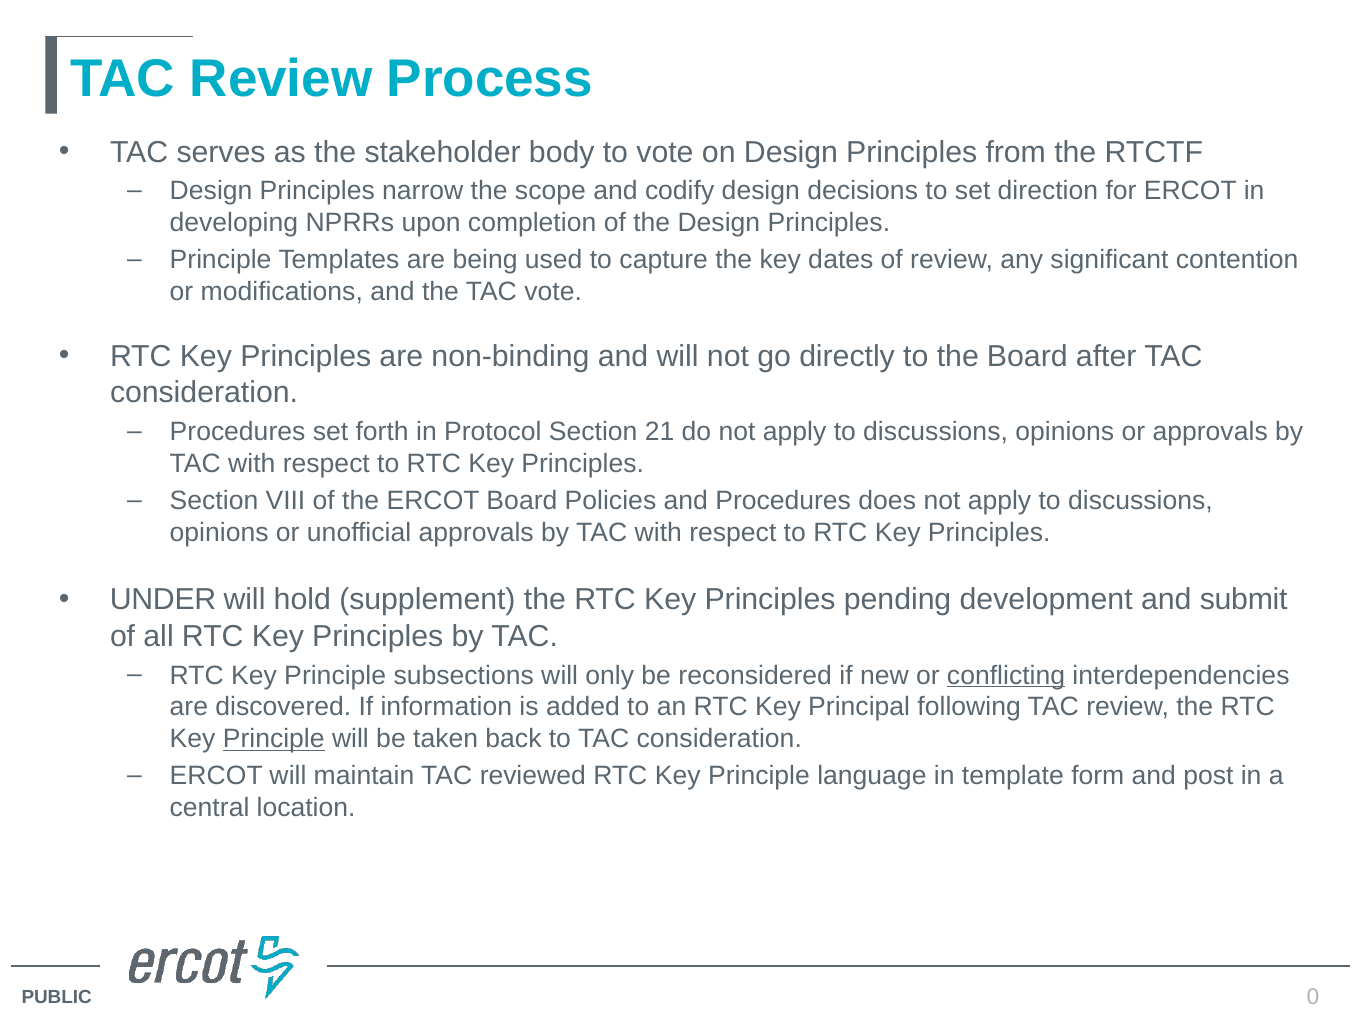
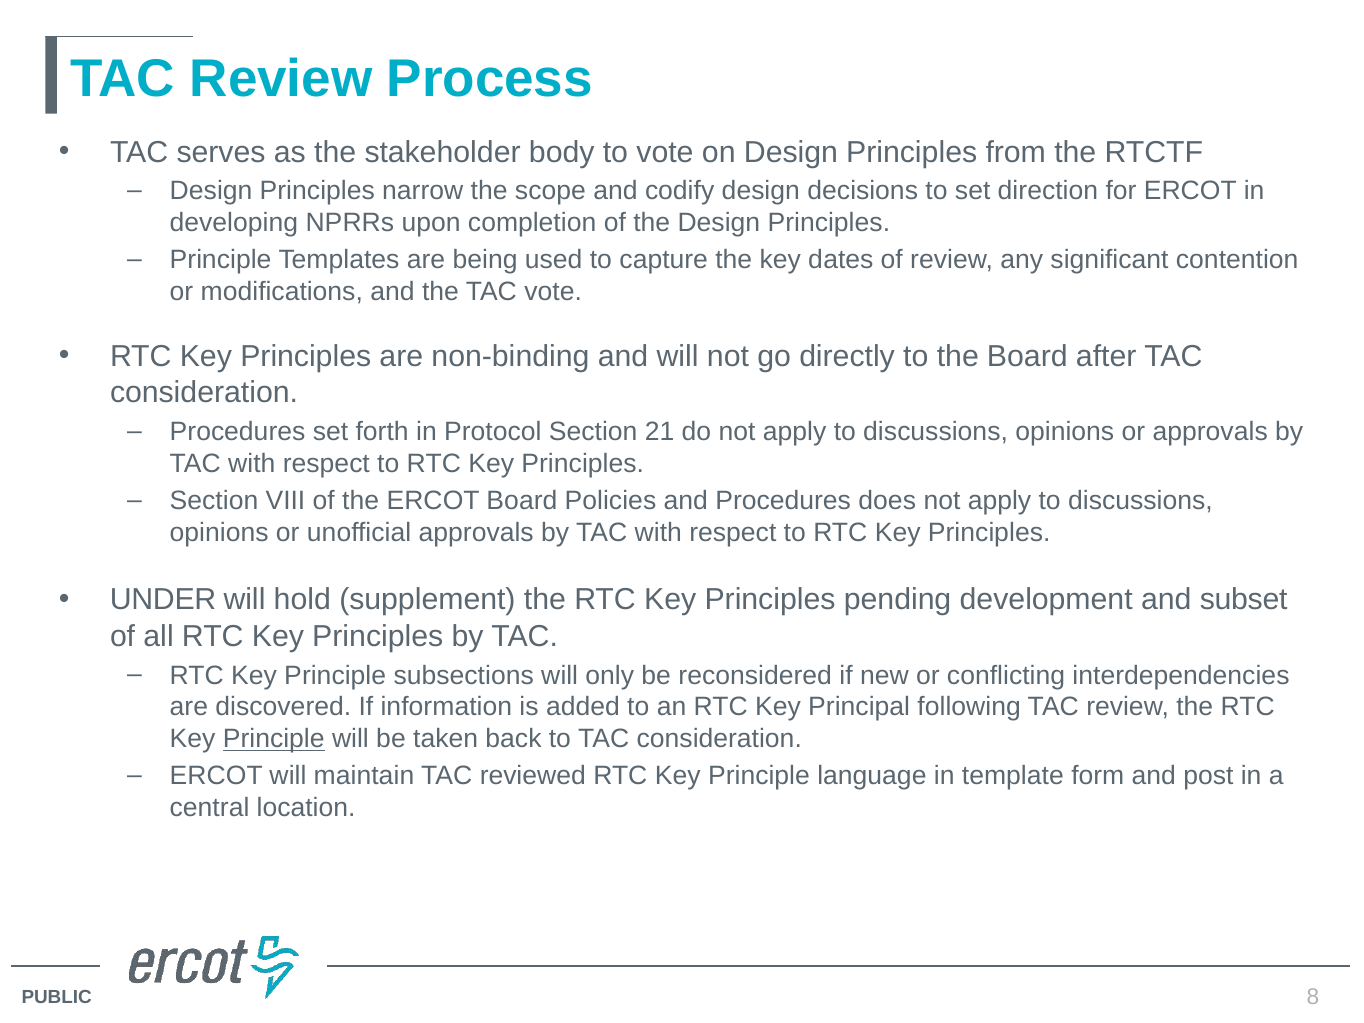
submit: submit -> subset (1244, 600)
conflicting underline: present -> none (1006, 675)
0: 0 -> 8 (1313, 997)
